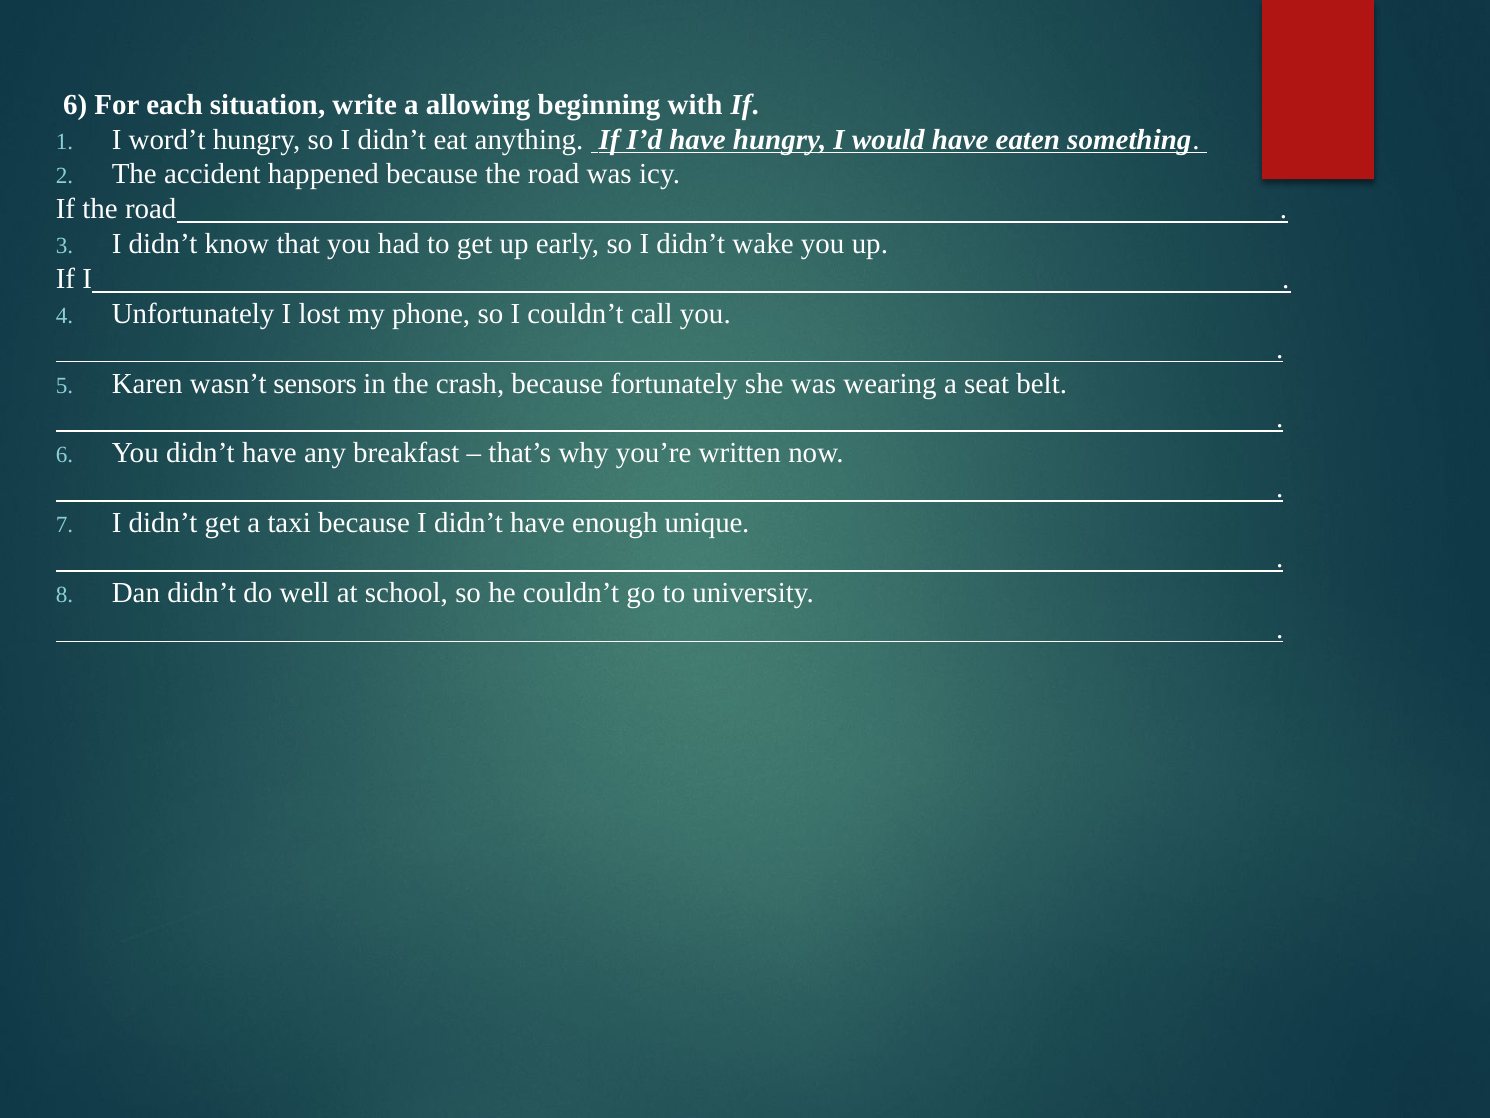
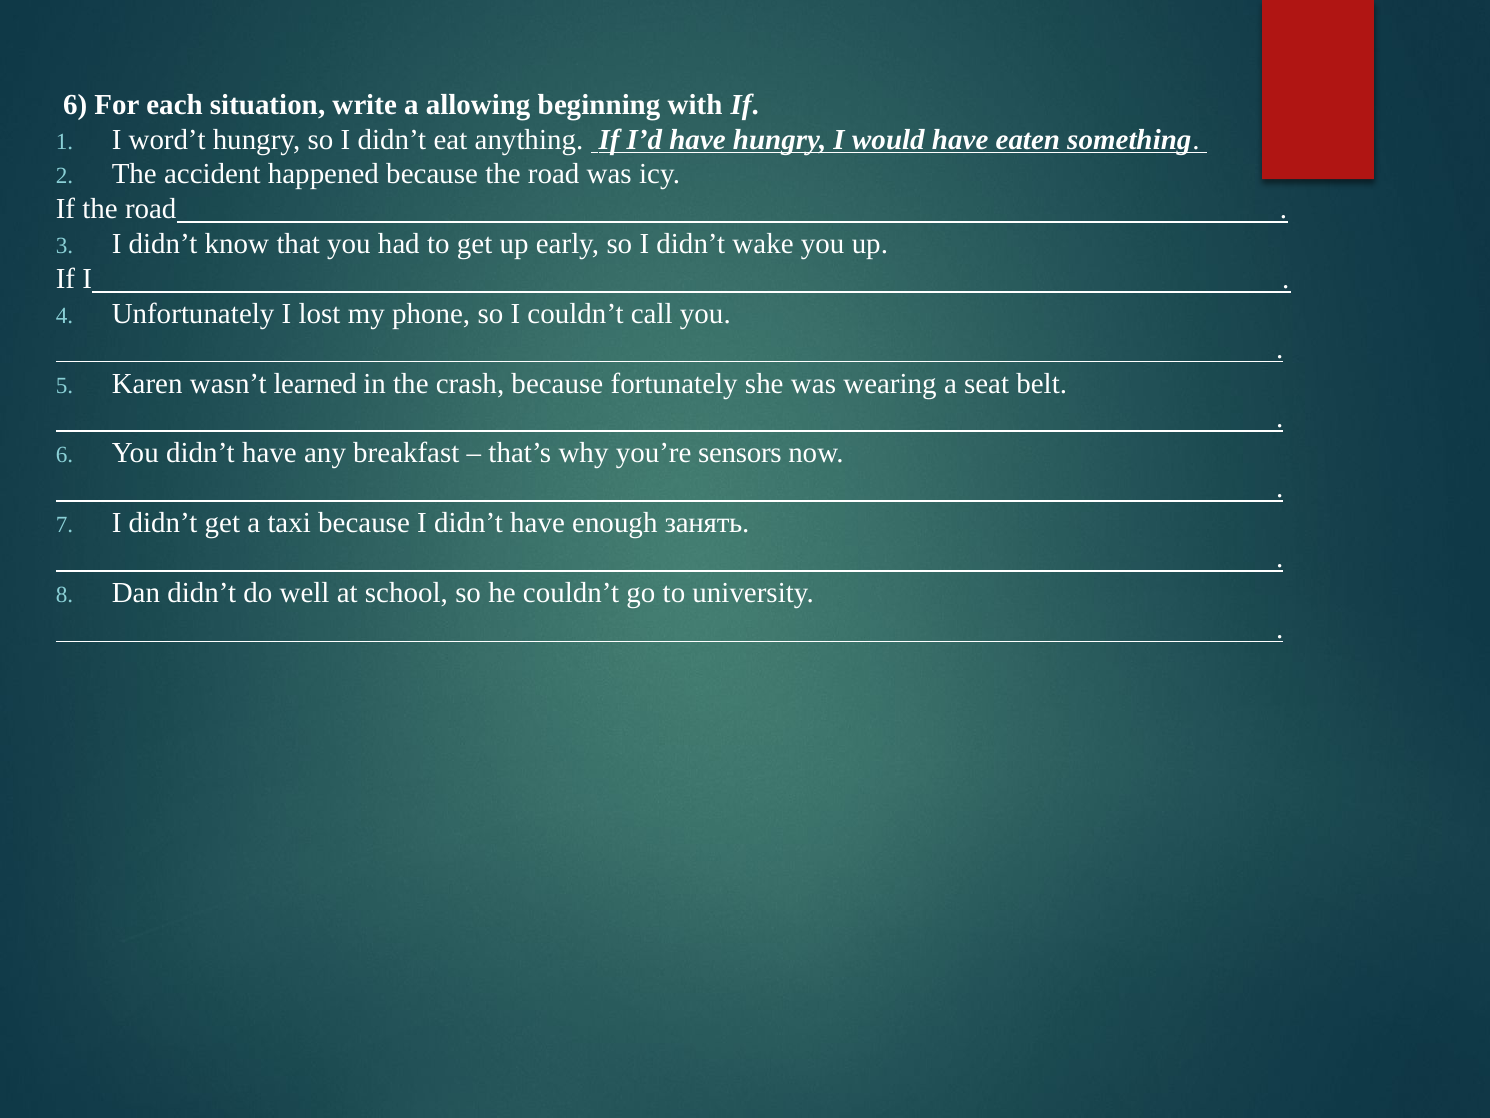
sensors: sensors -> learned (315, 383)
written: written -> sensors (740, 453)
unique: unique -> занять (707, 523)
